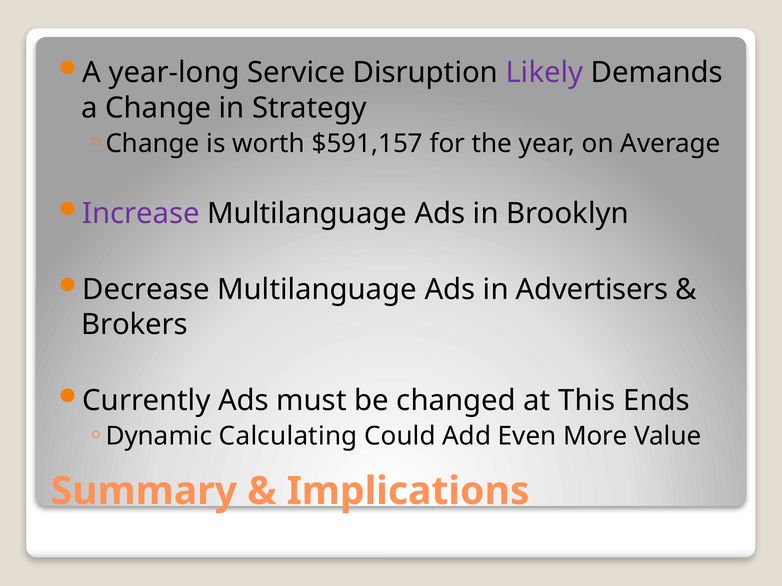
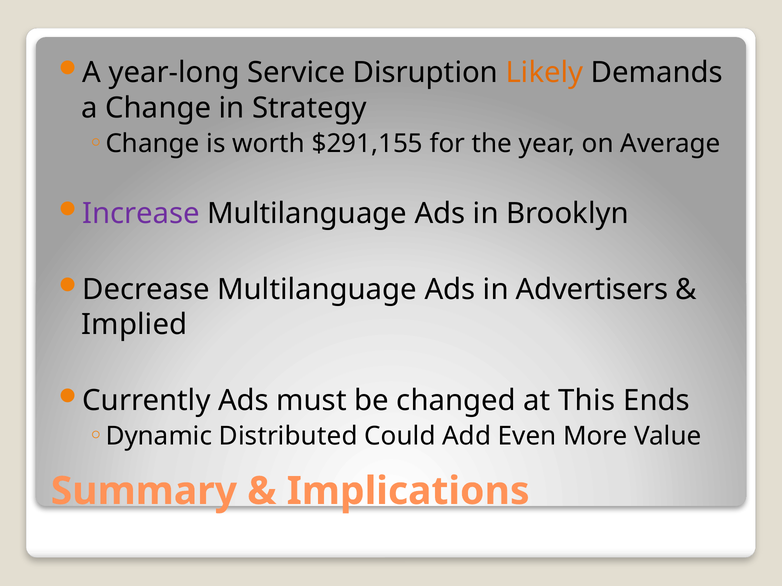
Likely colour: purple -> orange (544, 73)
$591,157: $591,157 -> $291,155 (367, 144)
Brokers: Brokers -> Implied (134, 325)
Calculating: Calculating -> Distributed (288, 437)
